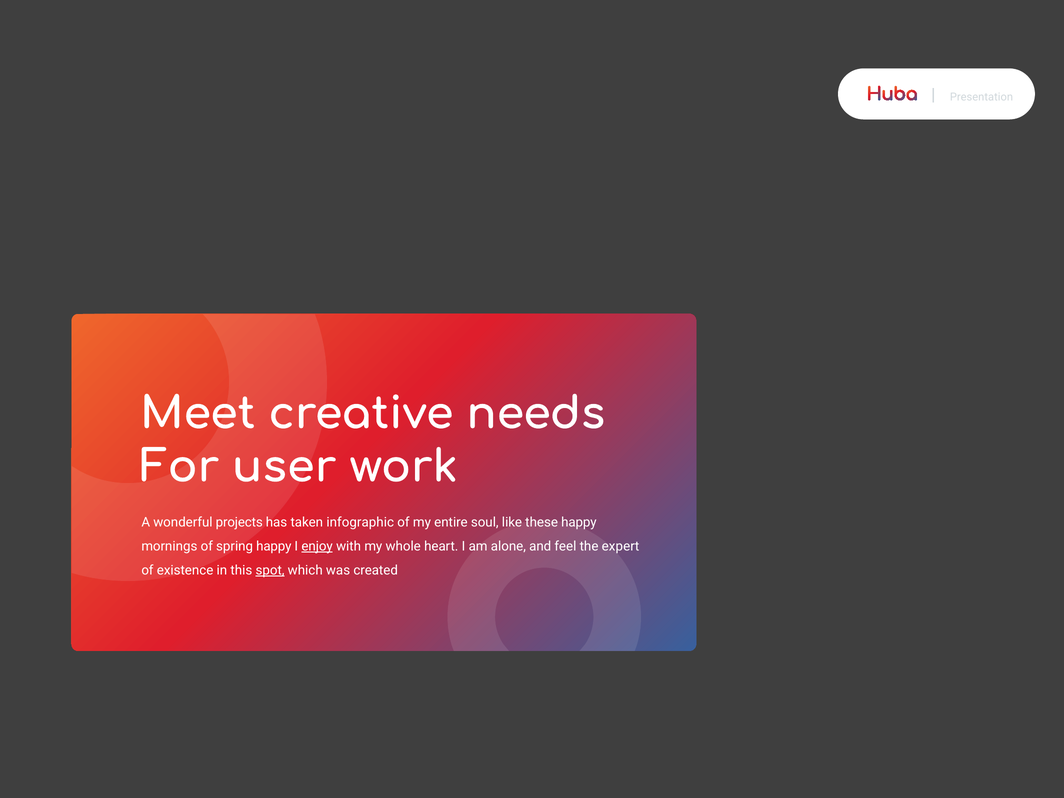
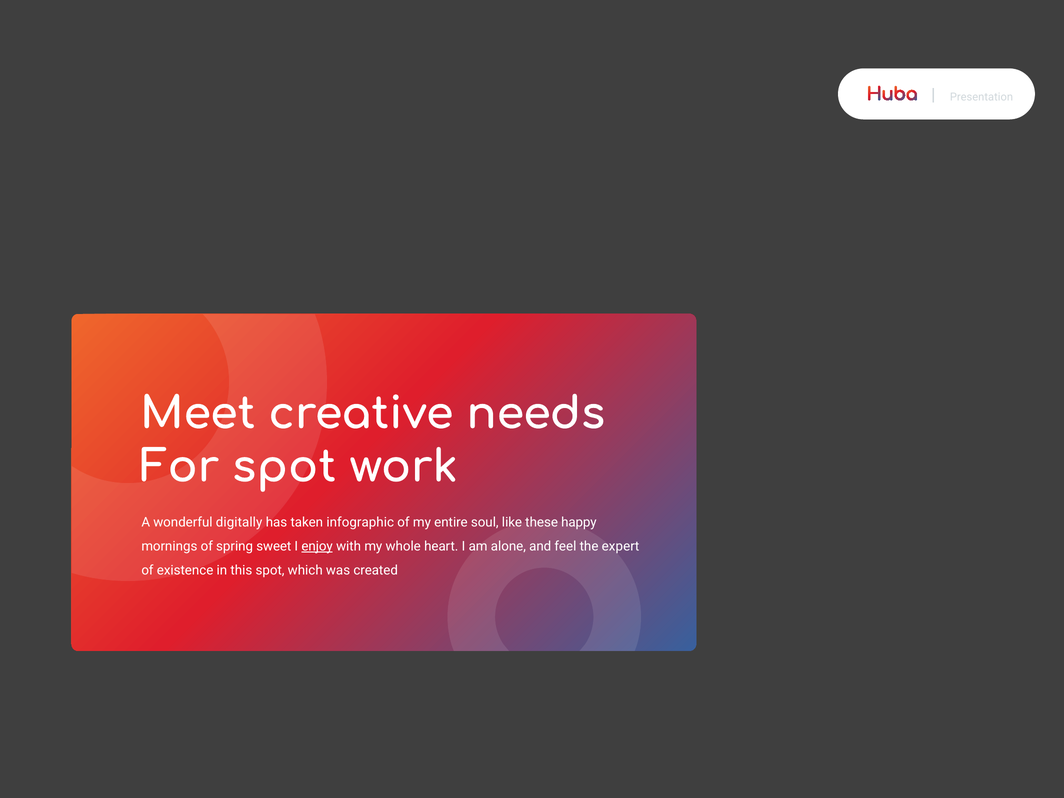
For user: user -> spot (284, 467)
projects: projects -> digitally (239, 522)
spring happy: happy -> sweet (274, 546)
spot underline: present -> none (270, 570)
